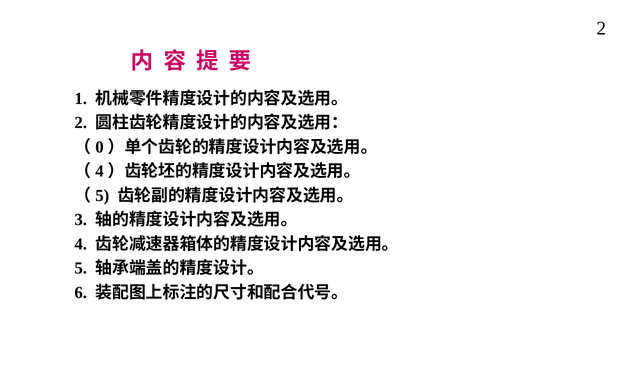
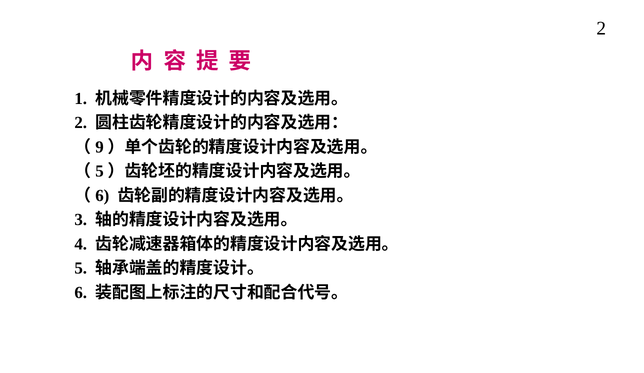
0: 0 -> 9 (100, 147)
4: 4 -> 5 (100, 171)
5: 5 -> 6 (102, 196)
